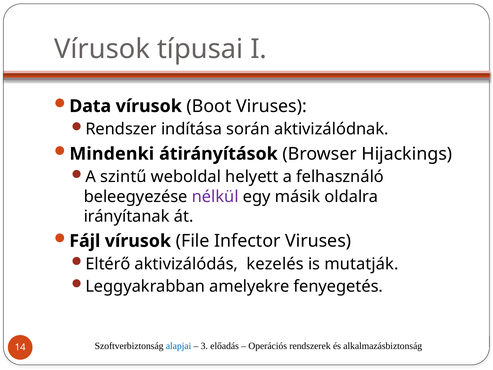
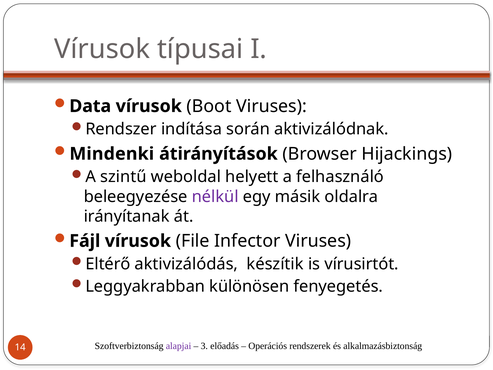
kezelés: kezelés -> készítik (275, 264)
mutatják: mutatják -> vírusirtót (362, 264)
amelyekre: amelyekre -> különösen (249, 286)
alapjai colour: blue -> purple (179, 346)
